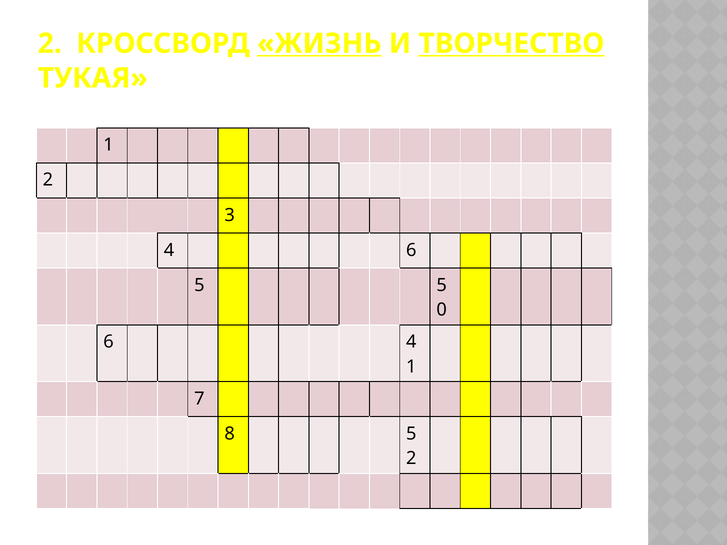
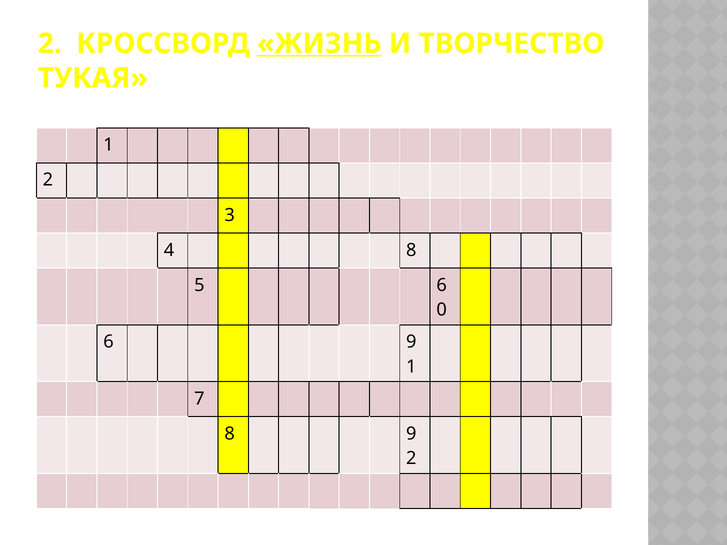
ТВОРЧЕСТВО underline: present -> none (511, 44)
4 6: 6 -> 8 (411, 250)
5 5: 5 -> 6 (442, 285)
6 4: 4 -> 9 (411, 342)
8 5: 5 -> 9 (411, 434)
